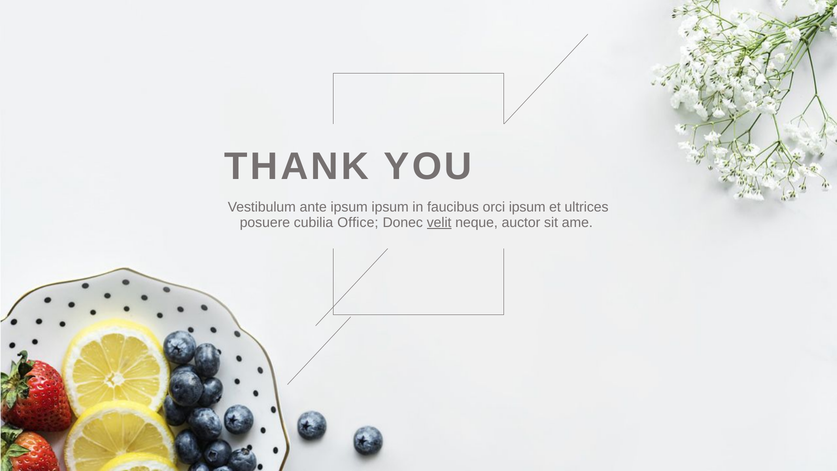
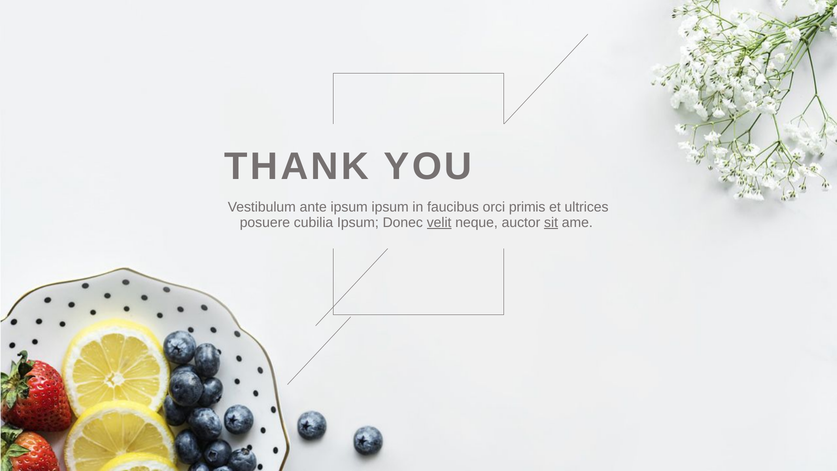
orci ipsum: ipsum -> primis (527, 207)
cubilia Office: Office -> Ipsum (358, 222)
sit underline: none -> present (551, 222)
